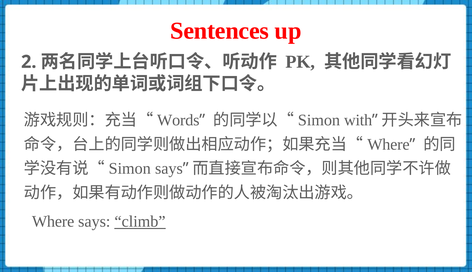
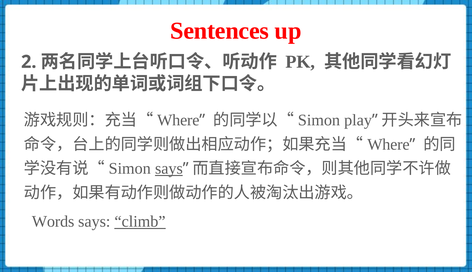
Words: Words -> Where (178, 120)
with: with -> play (358, 120)
says underline: none -> present (169, 168)
Where: Where -> Words (53, 221)
